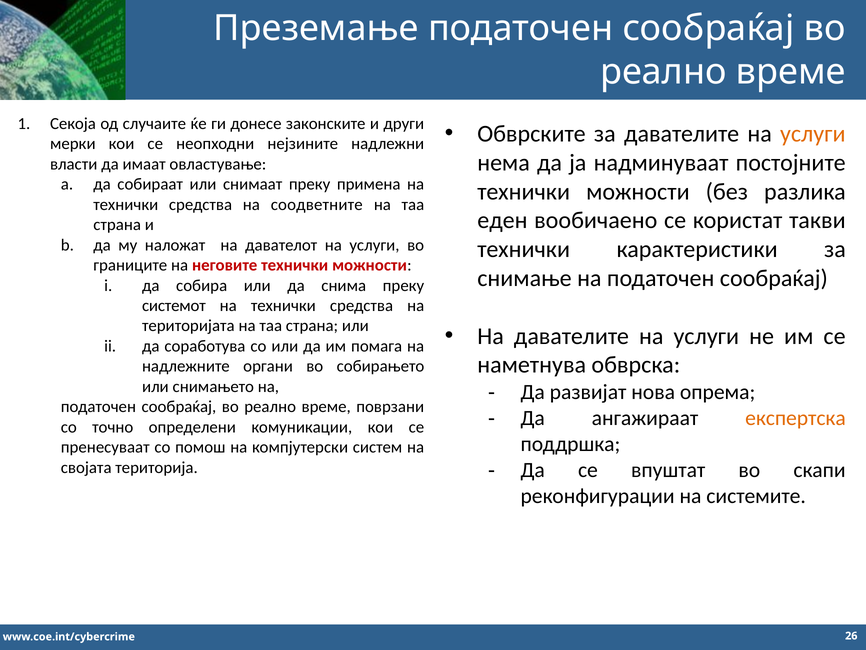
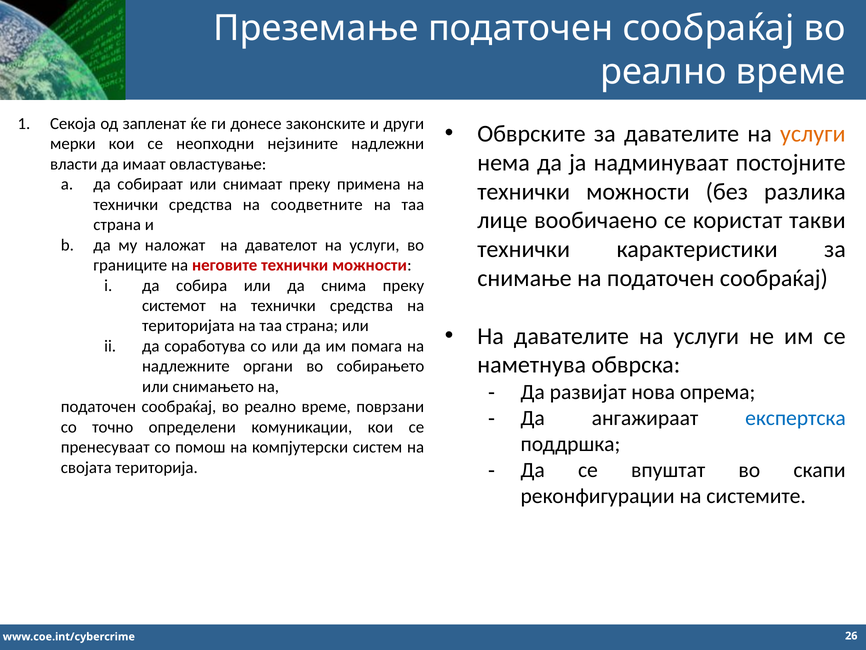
случаите: случаите -> запленат (154, 123)
еден: еден -> лице (502, 220)
експертска colour: orange -> blue (796, 418)
